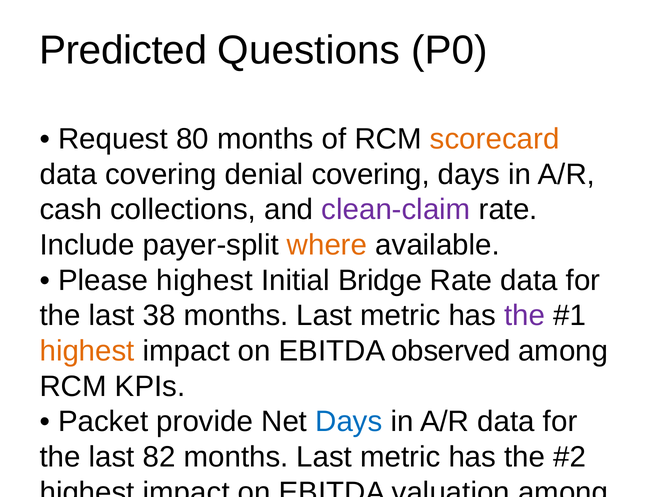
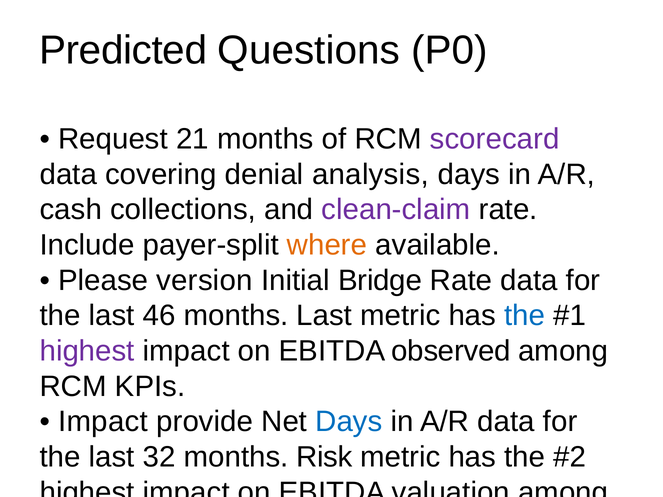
80: 80 -> 21 (192, 139)
scorecard colour: orange -> purple (495, 139)
denial covering: covering -> analysis (371, 174)
Please highest: highest -> version (205, 281)
38: 38 -> 46 (159, 316)
the colour: purple -> blue (525, 316)
highest colour: orange -> purple (87, 351)
Packet: Packet -> Impact (103, 422)
82: 82 -> 32 (159, 457)
Last: Last -> Risk (324, 457)
